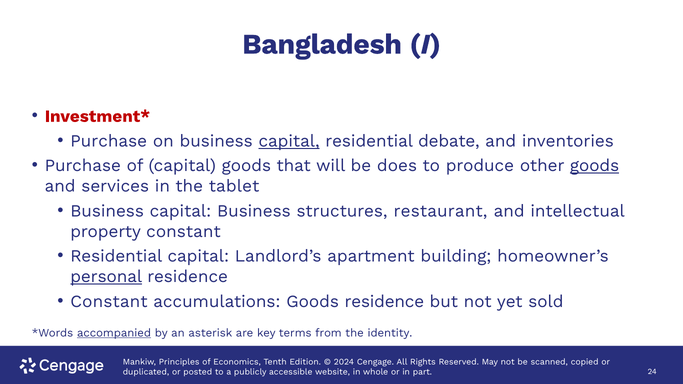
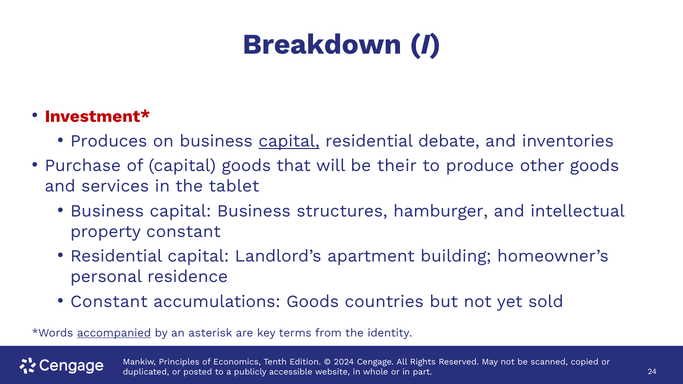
Bangladesh: Bangladesh -> Breakdown (322, 44)
Purchase: Purchase -> Produces (109, 141)
does: does -> their (397, 166)
goods underline: present -> none (595, 166)
restaurant: restaurant -> hamburger (441, 211)
personal underline: present -> none (106, 277)
Goods residence: residence -> countries (384, 302)
